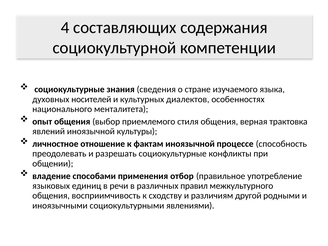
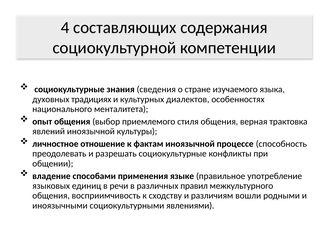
носителей: носителей -> традициях (91, 99)
отбор: отбор -> языке (182, 176)
другой: другой -> вошли (248, 196)
